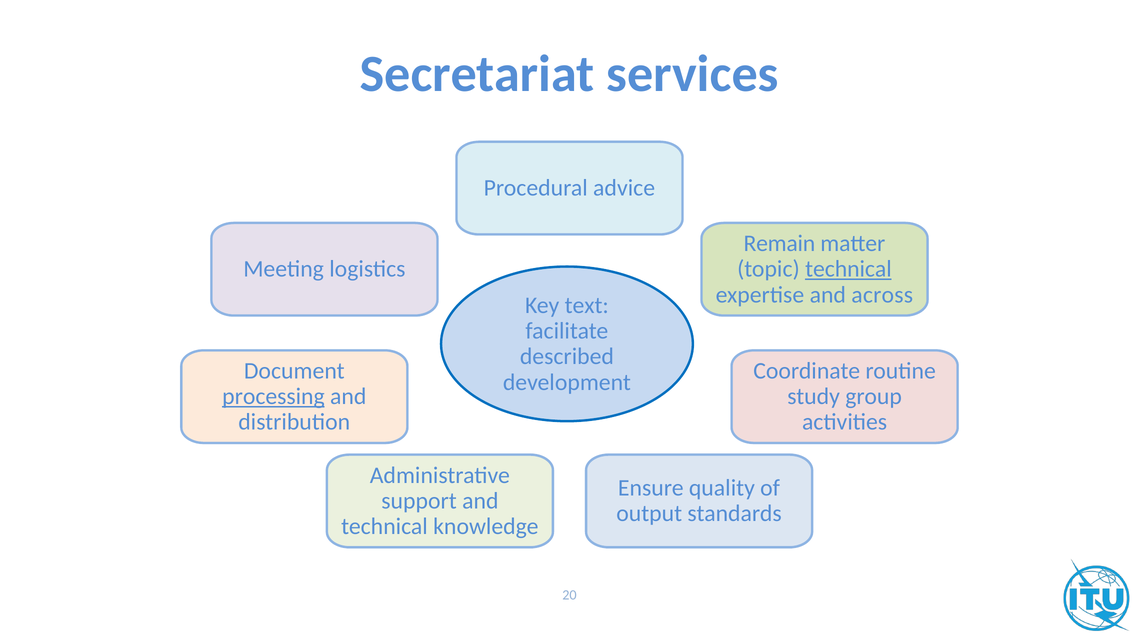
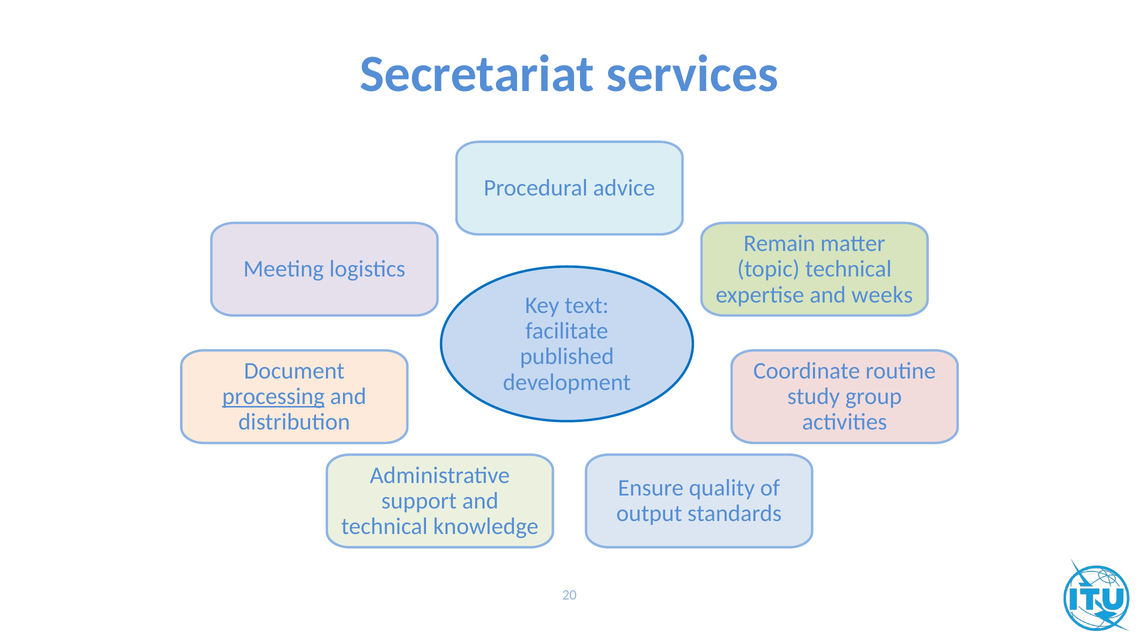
technical underline: present -> none (848, 269)
across: across -> weeks (882, 295)
described: described -> published (567, 356)
